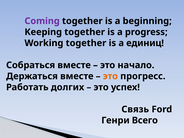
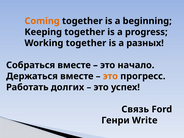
Coming colour: purple -> orange (42, 21)
единиц: единиц -> разных (145, 43)
Всего: Всего -> Write (145, 120)
